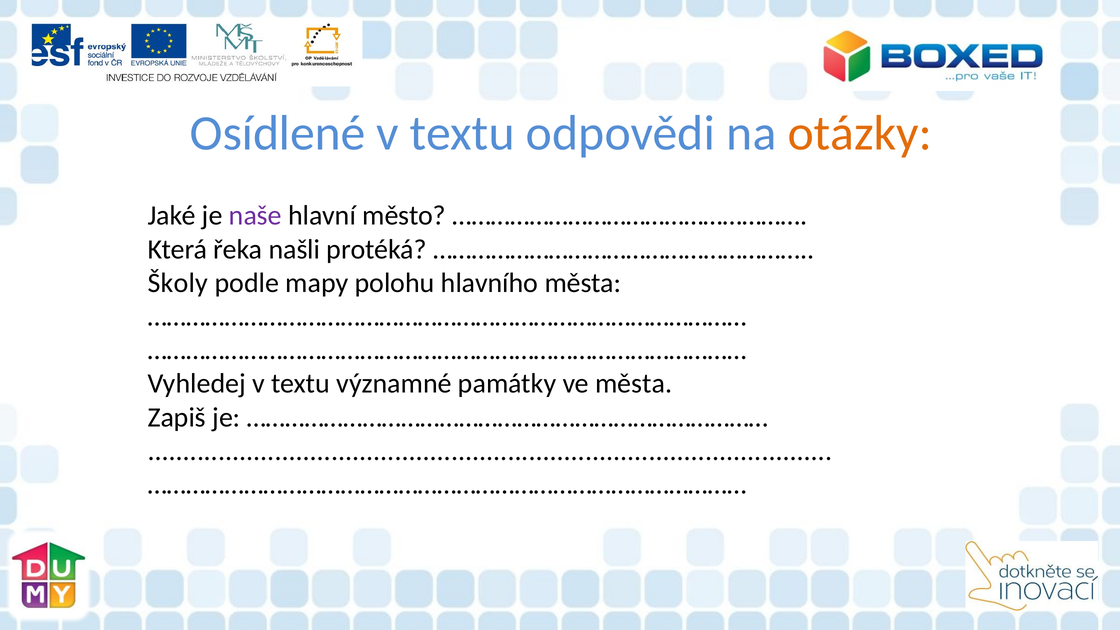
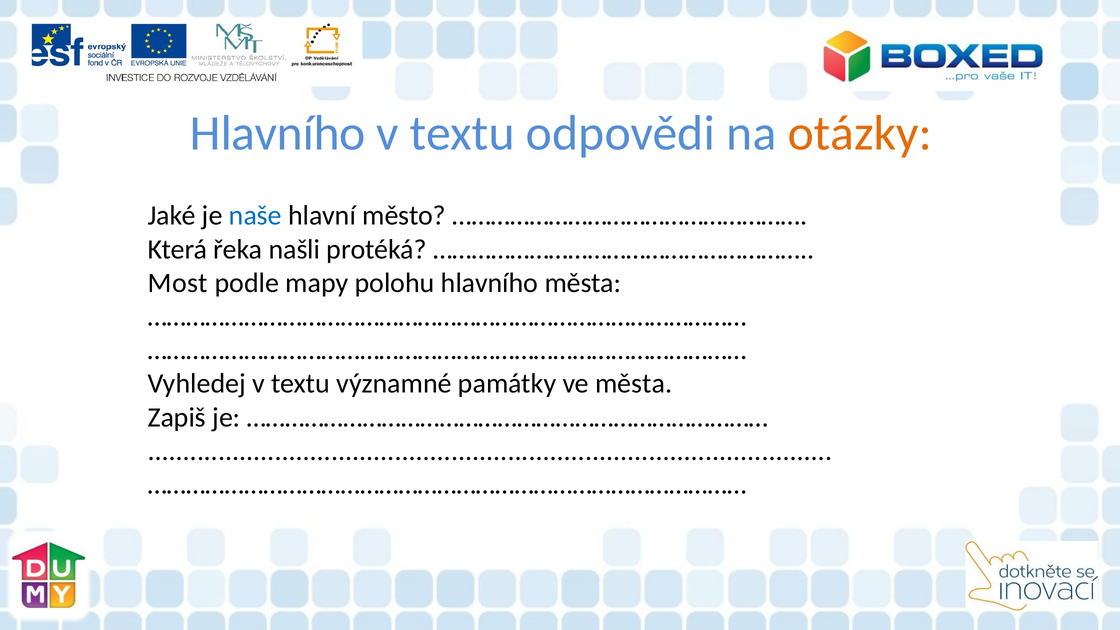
Osídlené: Osídlené -> Hlavního (278, 133)
naše colour: purple -> blue (255, 216)
Školy: Školy -> Most (178, 283)
